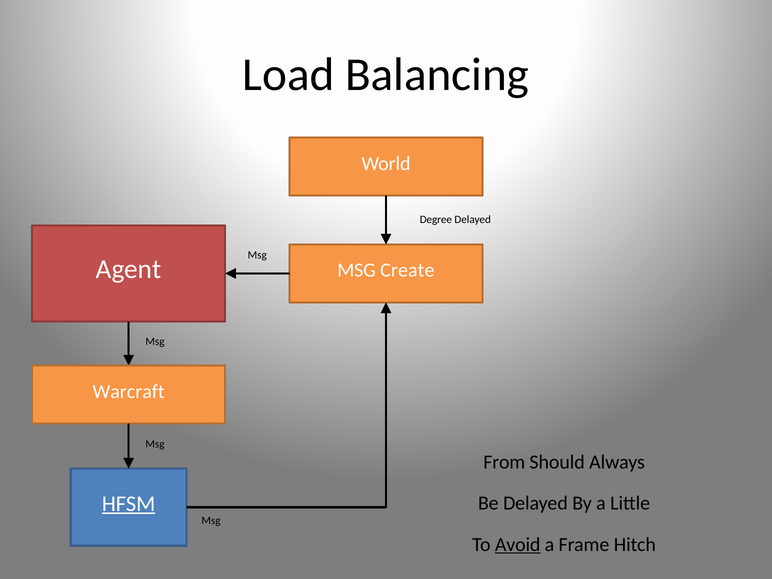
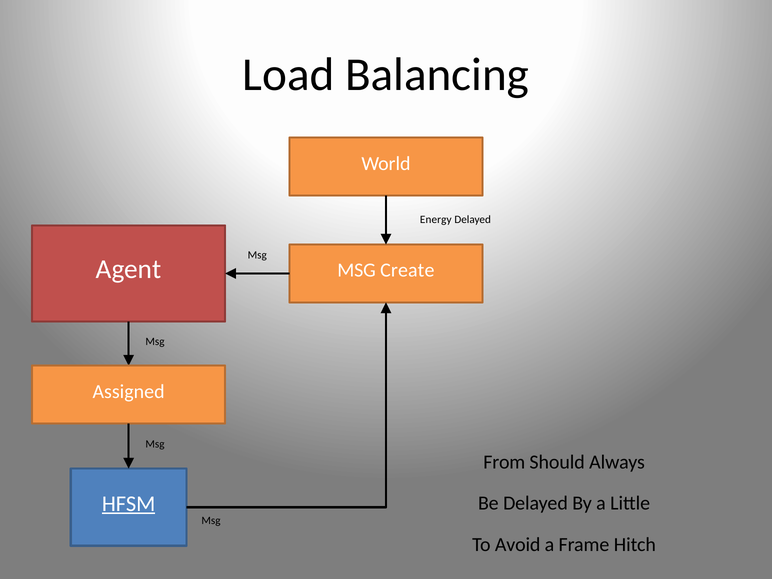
Degree: Degree -> Energy (436, 219)
Warcraft: Warcraft -> Assigned (129, 391)
Avoid underline: present -> none (518, 545)
